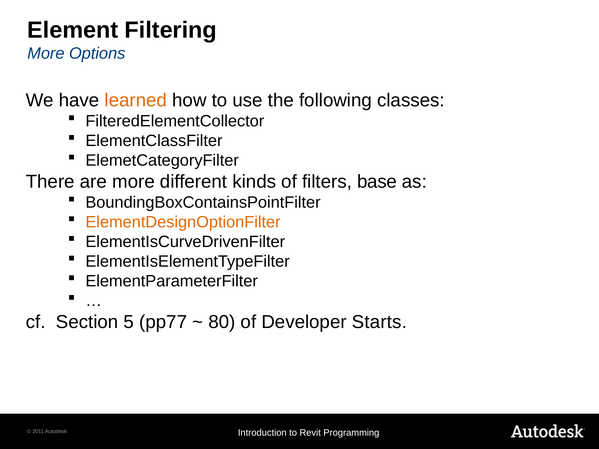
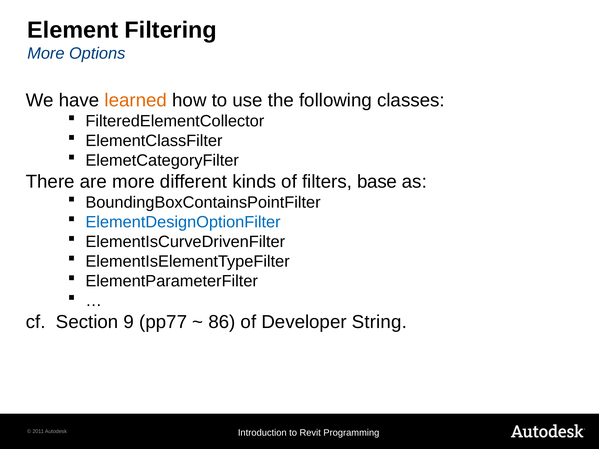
ElementDesignOptionFilter colour: orange -> blue (183, 222)
5: 5 -> 9 (129, 322)
80: 80 -> 86 (222, 322)
Starts: Starts -> String (379, 322)
